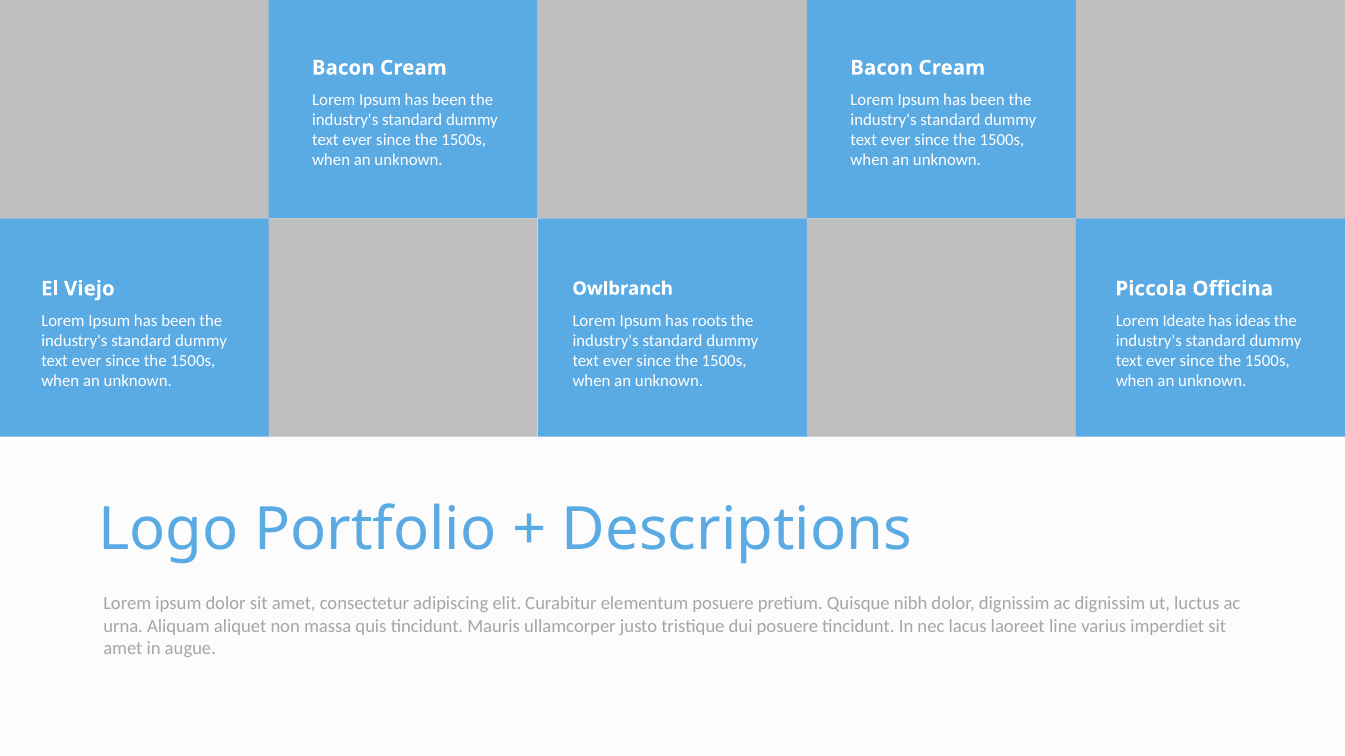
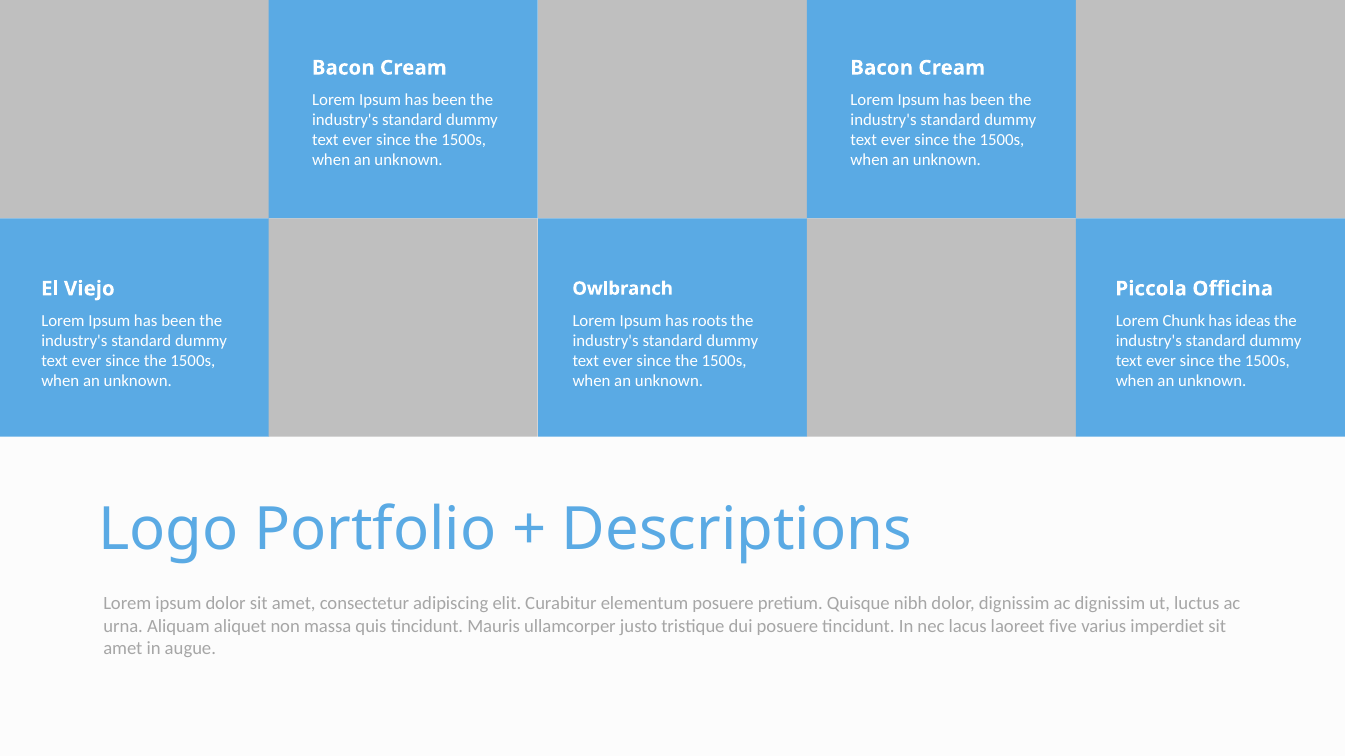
Ideate: Ideate -> Chunk (1184, 321)
line: line -> five (1063, 627)
